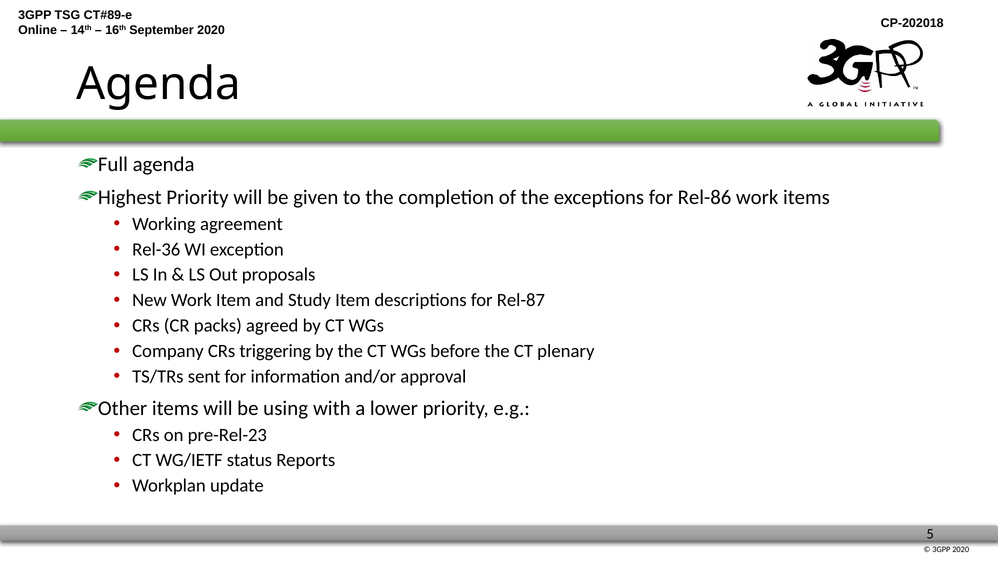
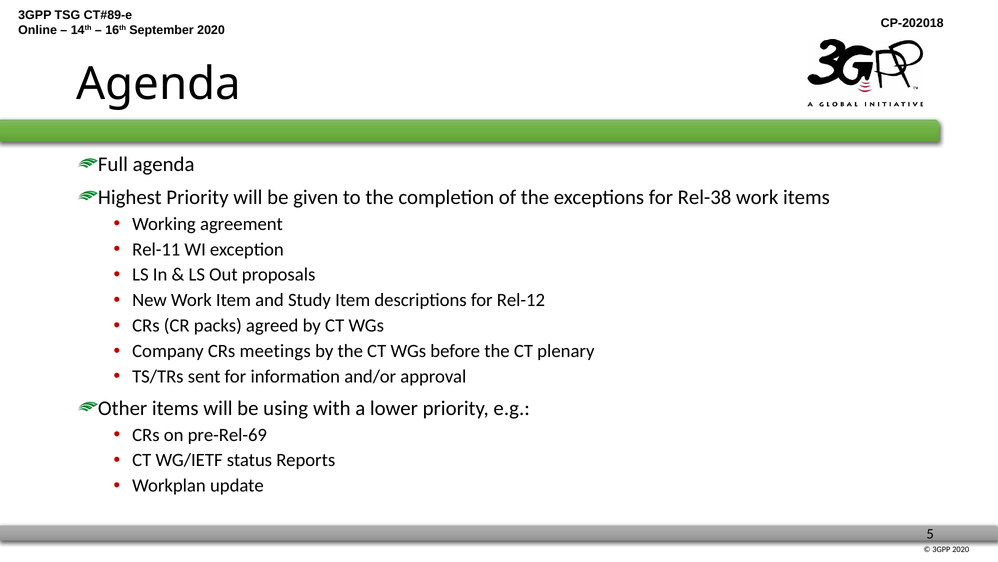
Rel-86: Rel-86 -> Rel-38 (705, 197)
Rel-36: Rel-36 -> Rel-11 (156, 249)
Rel-87: Rel-87 -> Rel-12 (521, 300)
triggering: triggering -> meetings (275, 351)
pre-Rel-23: pre-Rel-23 -> pre-Rel-69 (227, 434)
